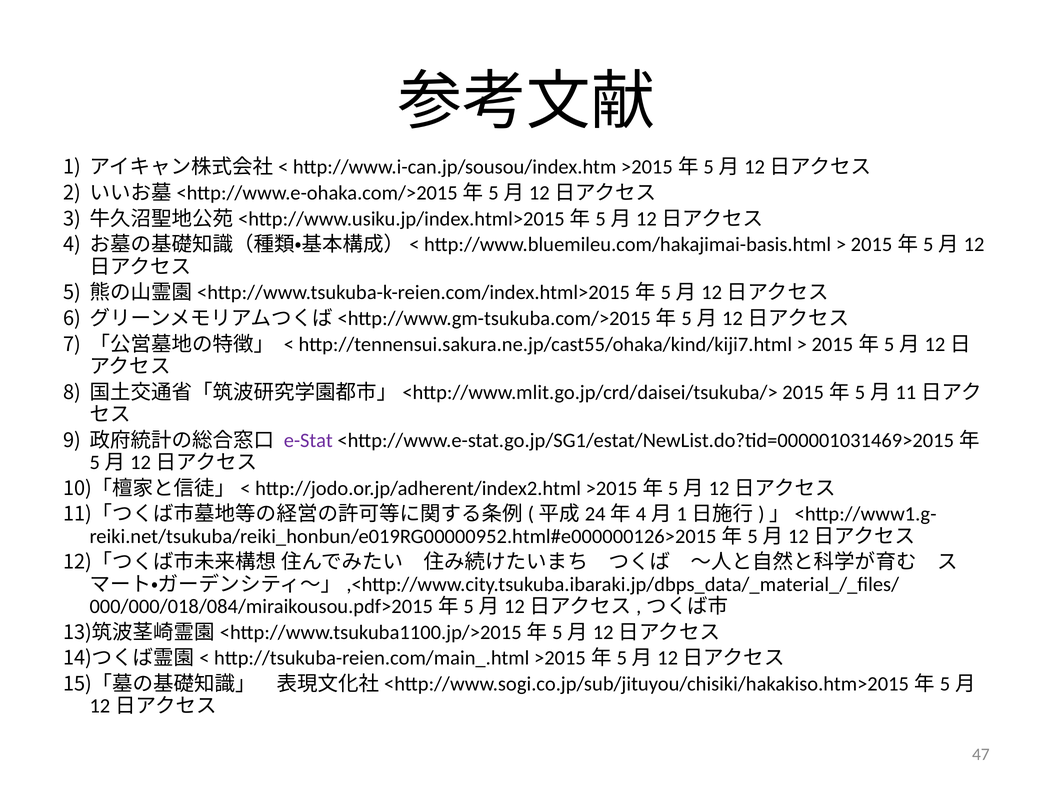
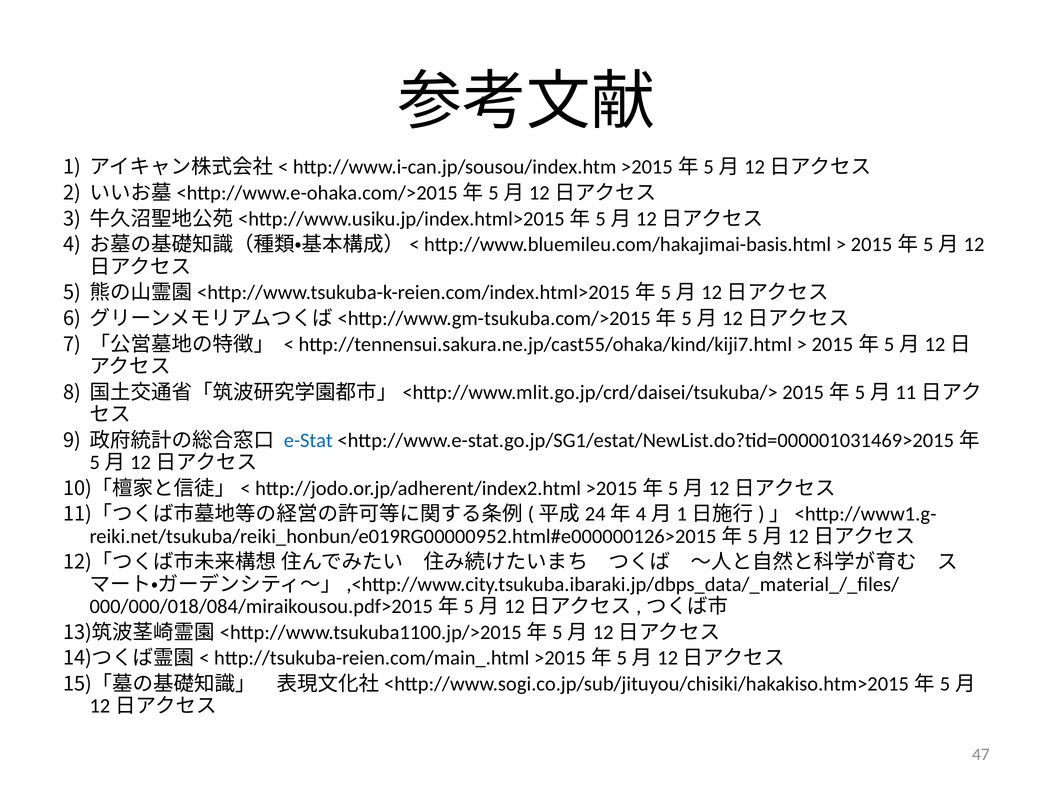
e-Stat colour: purple -> blue (308, 440)
